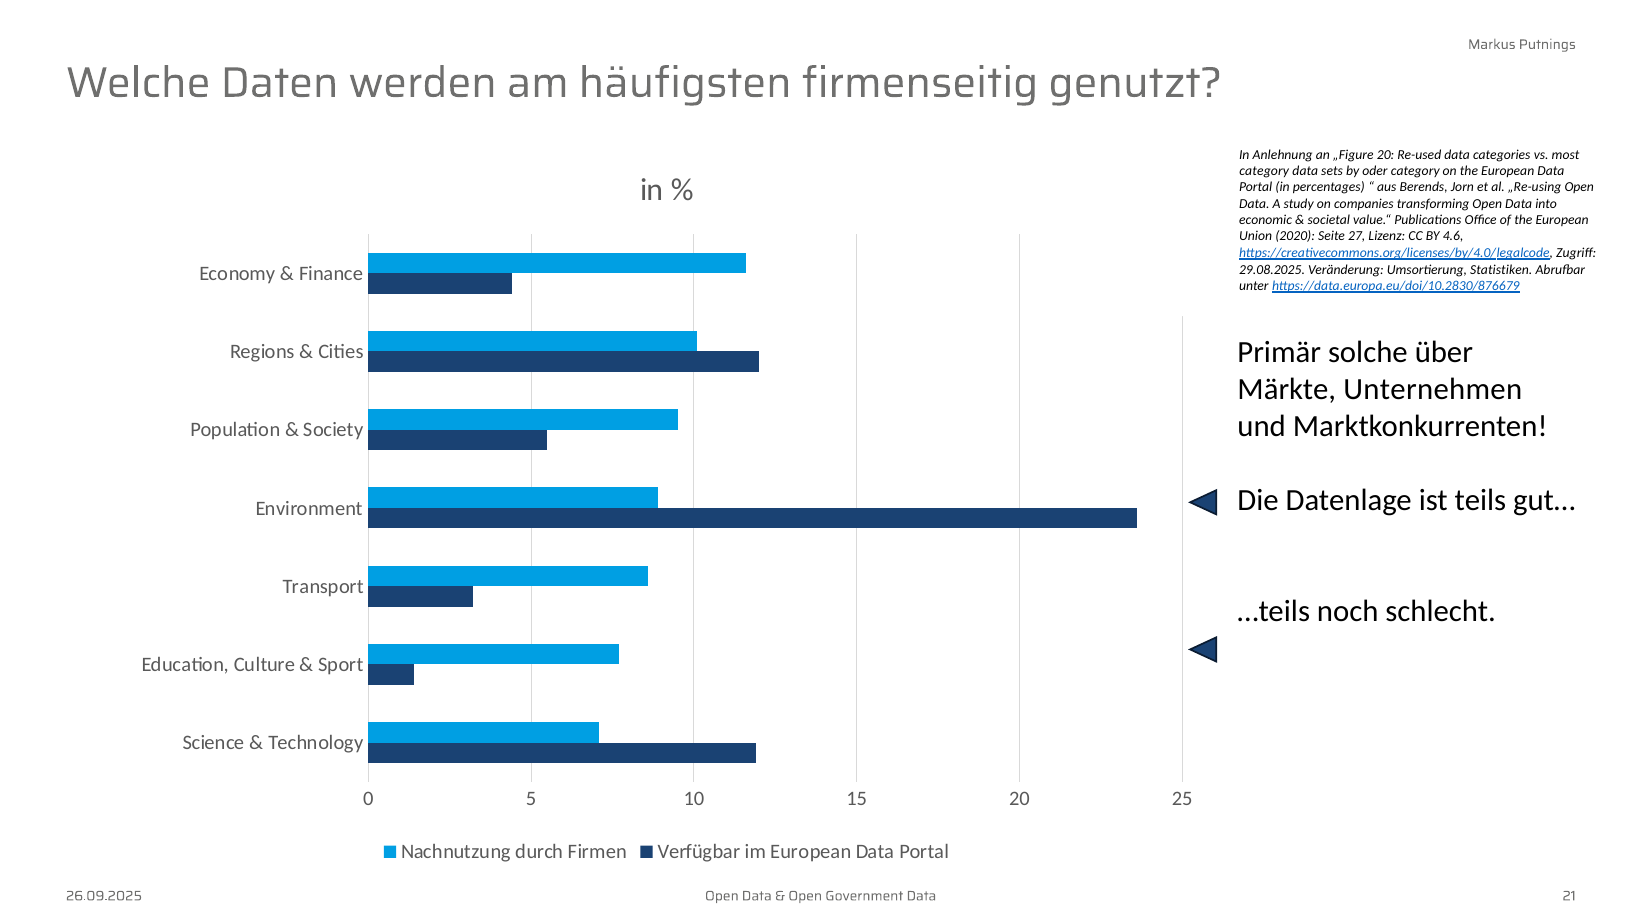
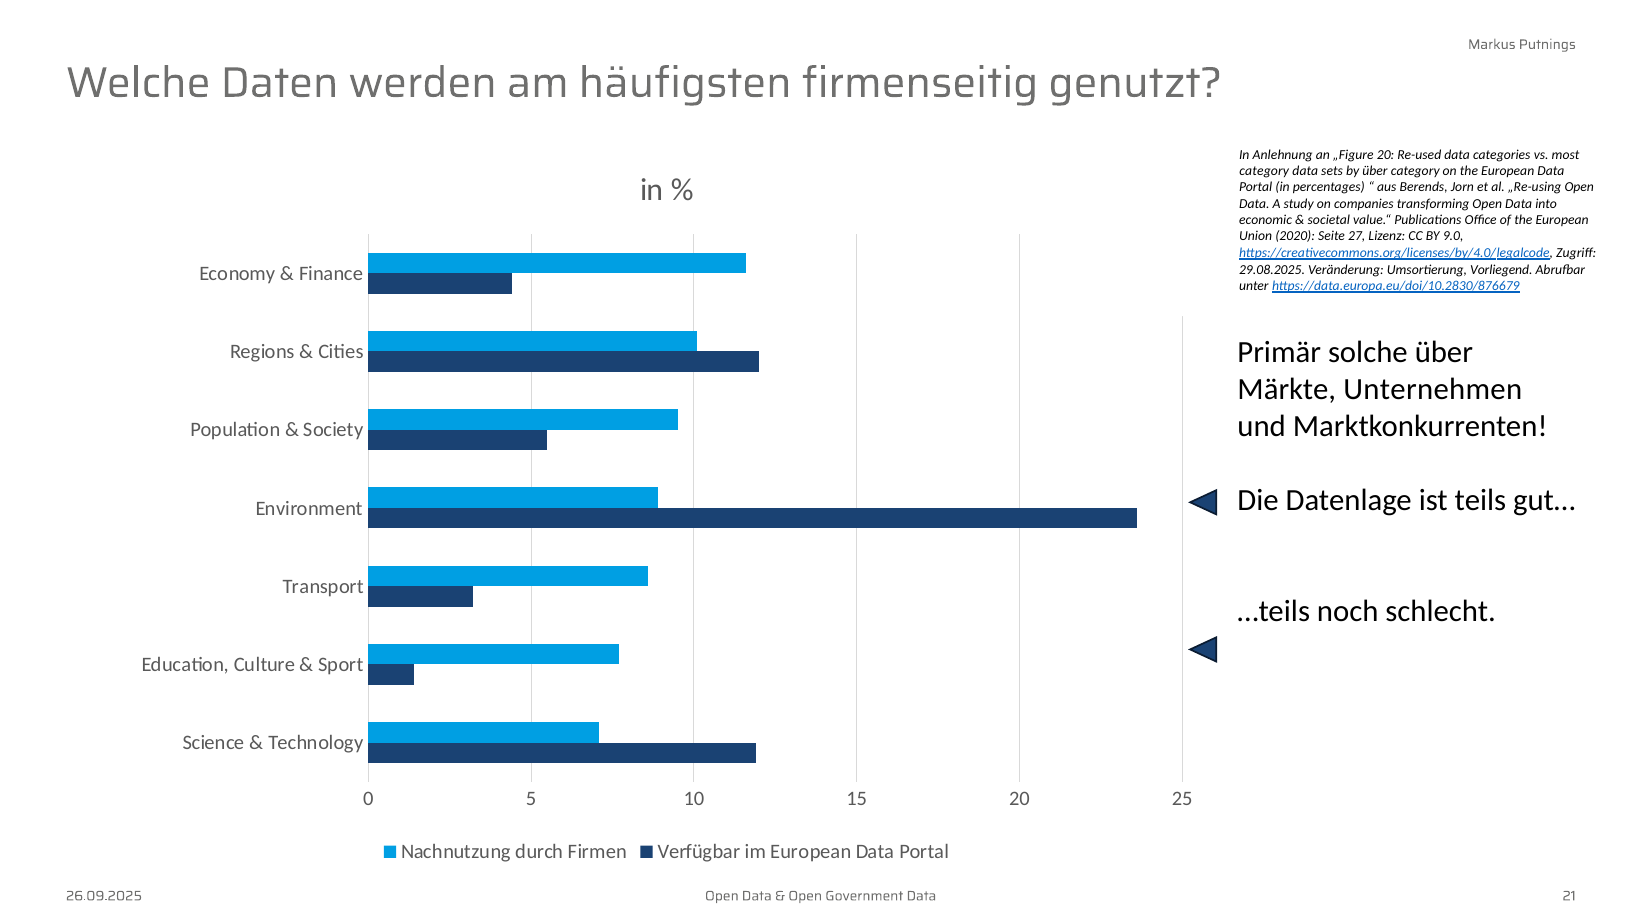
by oder: oder -> über (1375, 171)
4.6: 4.6 -> 9.0 (1453, 237)
Statistiken: Statistiken -> Vorliegend (1501, 270)
